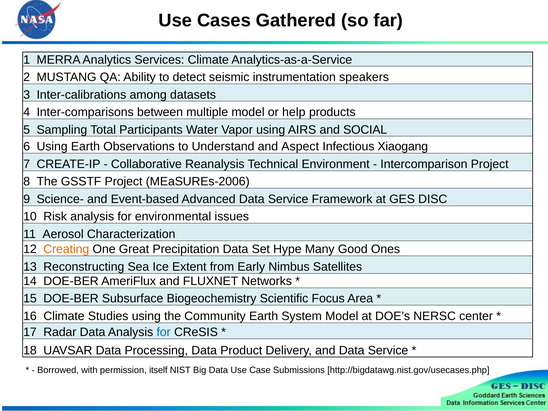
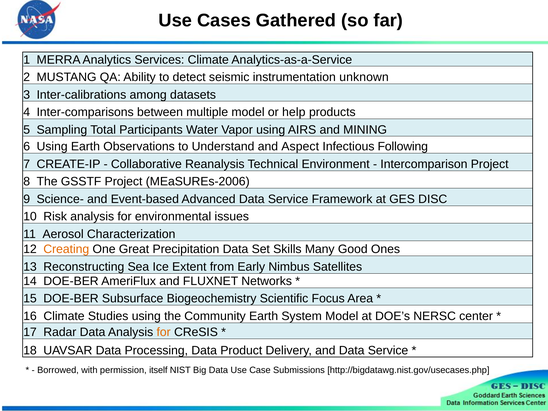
speakers: speakers -> unknown (364, 77)
SOCIAL: SOCIAL -> MINING (365, 130)
Xiaogang: Xiaogang -> Following (403, 147)
Hype: Hype -> Skills (287, 249)
for colour: blue -> orange (164, 332)
